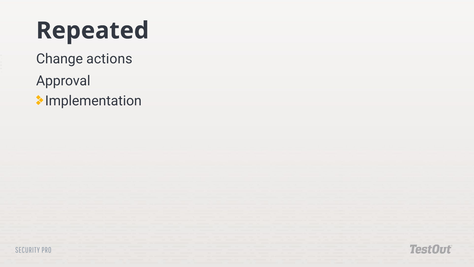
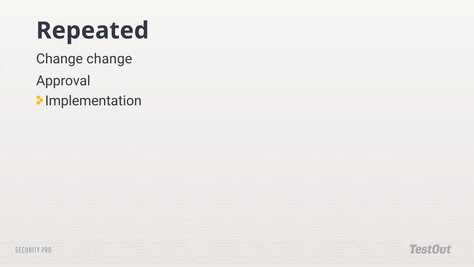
Change actions: actions -> change (109, 59)
